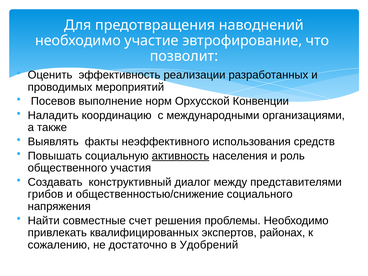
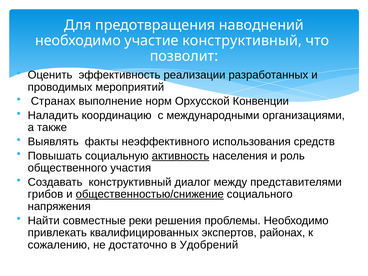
участие эвтрофирование: эвтрофирование -> конструктивный (242, 41)
Посевов: Посевов -> Странах (53, 101)
общественностью/снижение underline: none -> present (150, 194)
счет: счет -> реки (140, 221)
